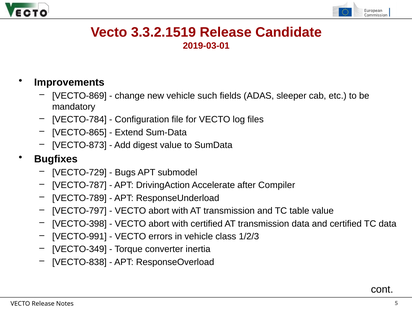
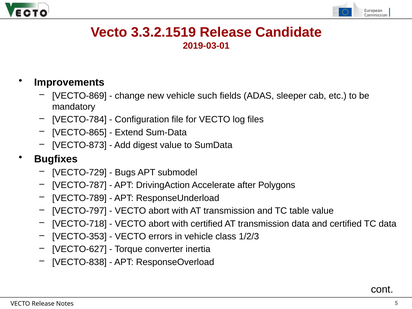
Compiler: Compiler -> Polygons (277, 185)
VECTO-398: VECTO-398 -> VECTO-718 (79, 224)
VECTO-991: VECTO-991 -> VECTO-353 (79, 236)
VECTO-349: VECTO-349 -> VECTO-627 (79, 249)
